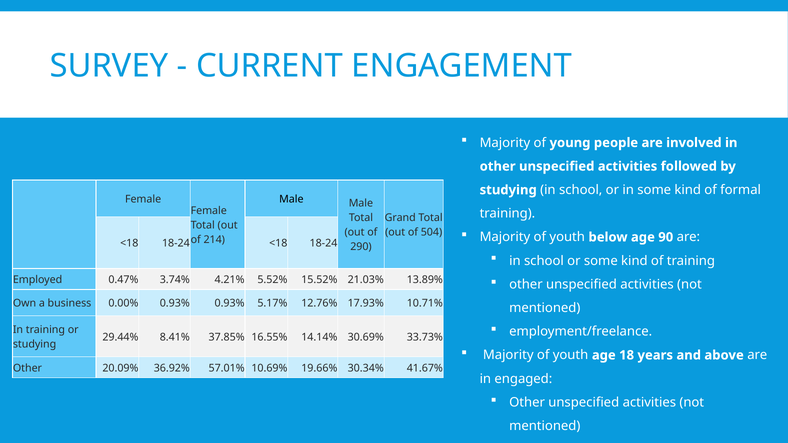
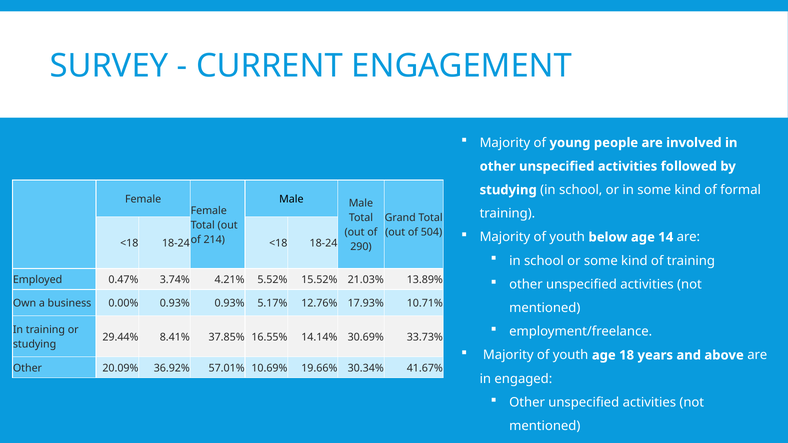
90: 90 -> 14 (666, 237)
